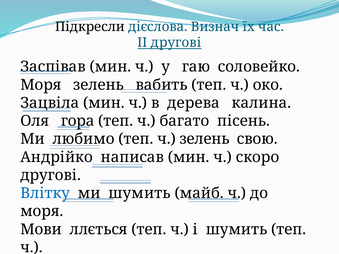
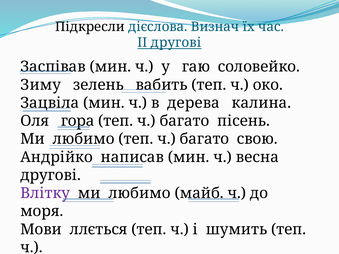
Моря: Моря -> Зиму (41, 85)
любимо теп ч зелень: зелень -> багато (204, 139)
мин ч скоро: скоро -> весна (257, 157)
Влітку colour: blue -> purple (45, 193)
шумить: шумить -> любимо (139, 193)
